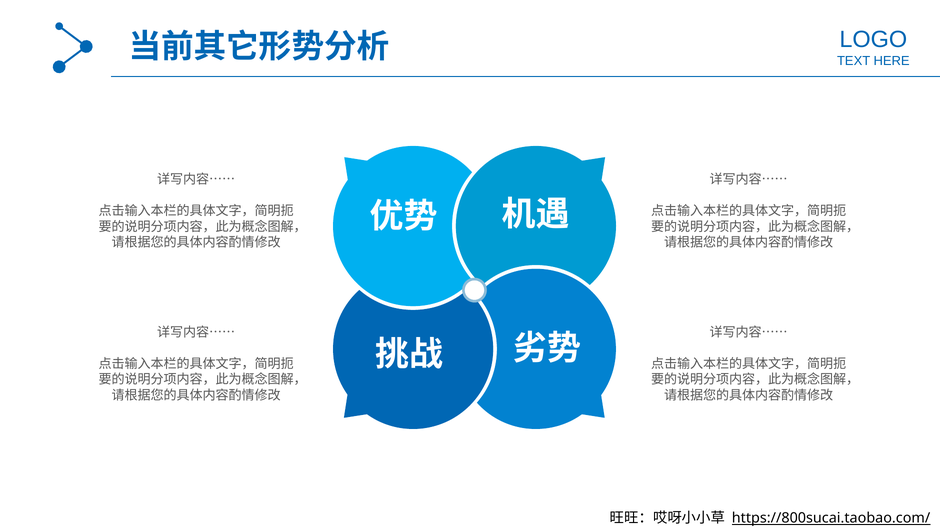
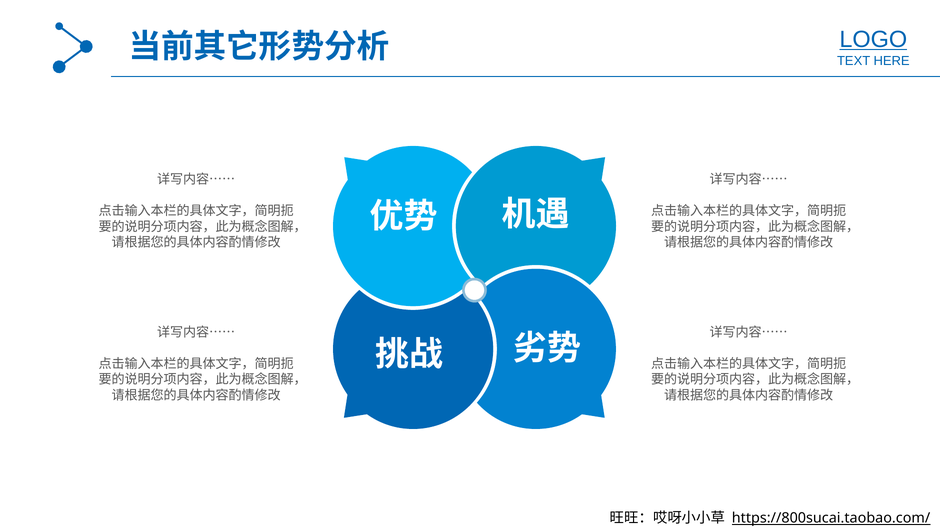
LOGO underline: none -> present (873, 39)
